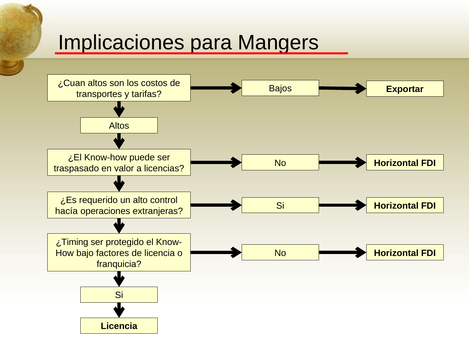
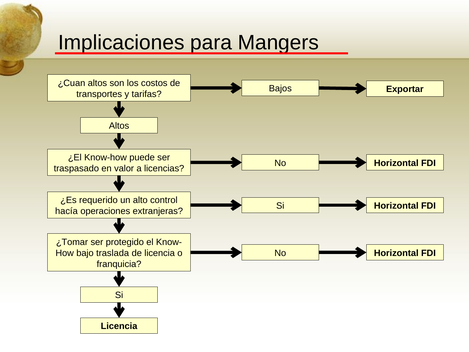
¿Timing: ¿Timing -> ¿Tomar (72, 242)
factores: factores -> traslada (113, 253)
